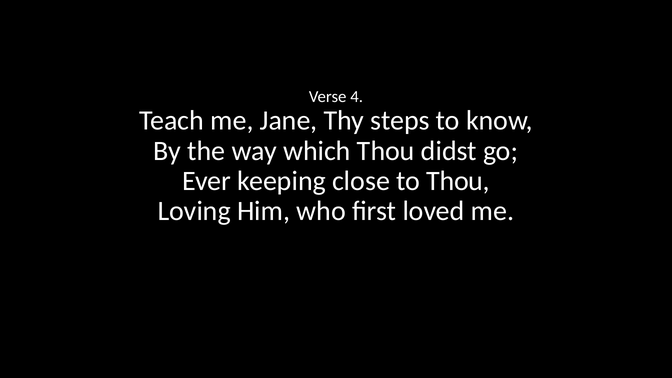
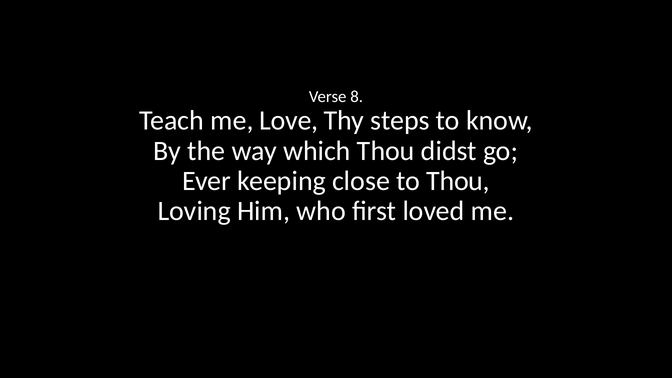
4: 4 -> 8 (357, 96)
Jane: Jane -> Love (289, 121)
